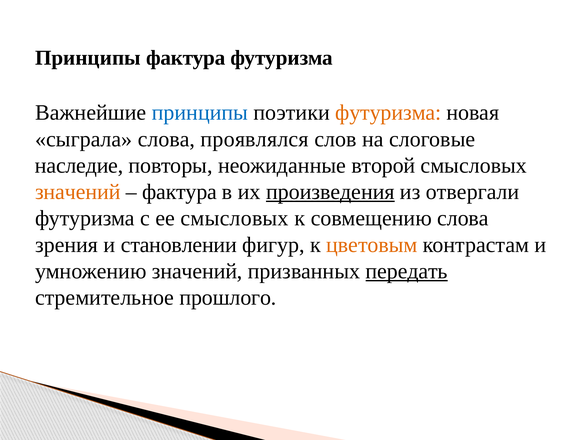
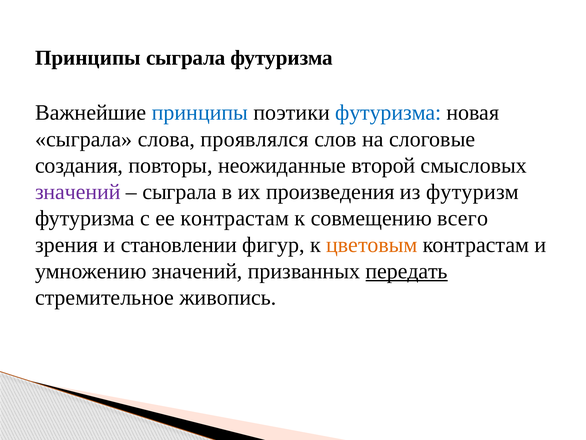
Принципы фактура: фактура -> сыграла (186, 58)
футуризма colour: orange -> blue (388, 113)
наследие: наследие -> создания (79, 165)
значений colour: orange -> purple (78, 192)
фактура: фактура -> сыграла (180, 192)
произведения underline: present -> none (330, 192)
отвергали: отвергали -> футуризм (472, 192)
ее смысловых: смысловых -> контрастам (235, 218)
совмещению слова: слова -> всего (463, 218)
прошлого: прошлого -> живопись (228, 297)
